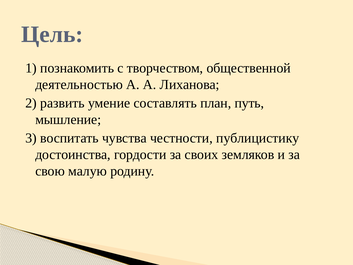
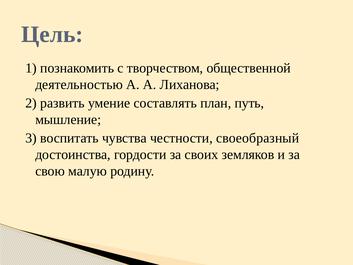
публицистику: публицистику -> своеобразный (258, 138)
